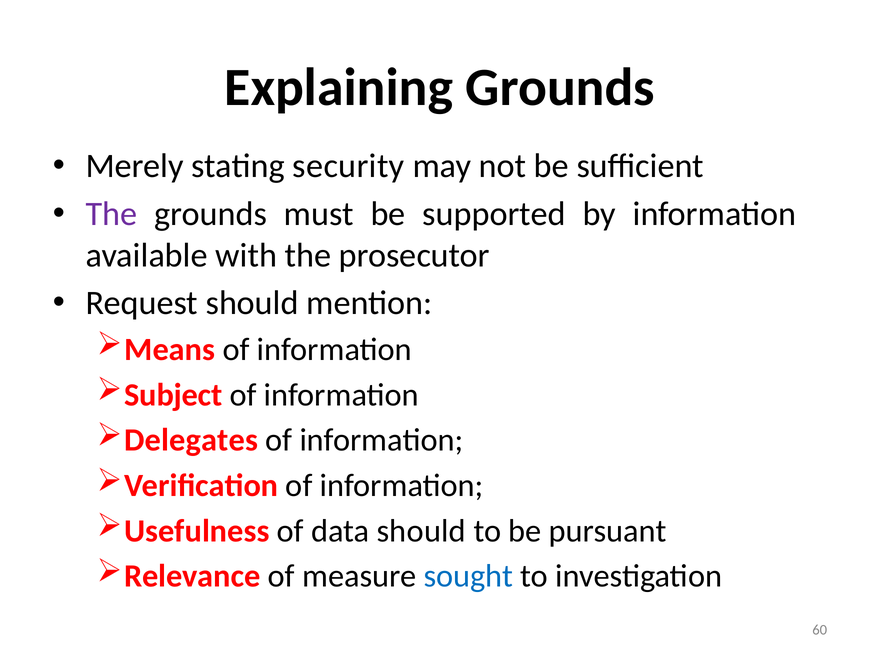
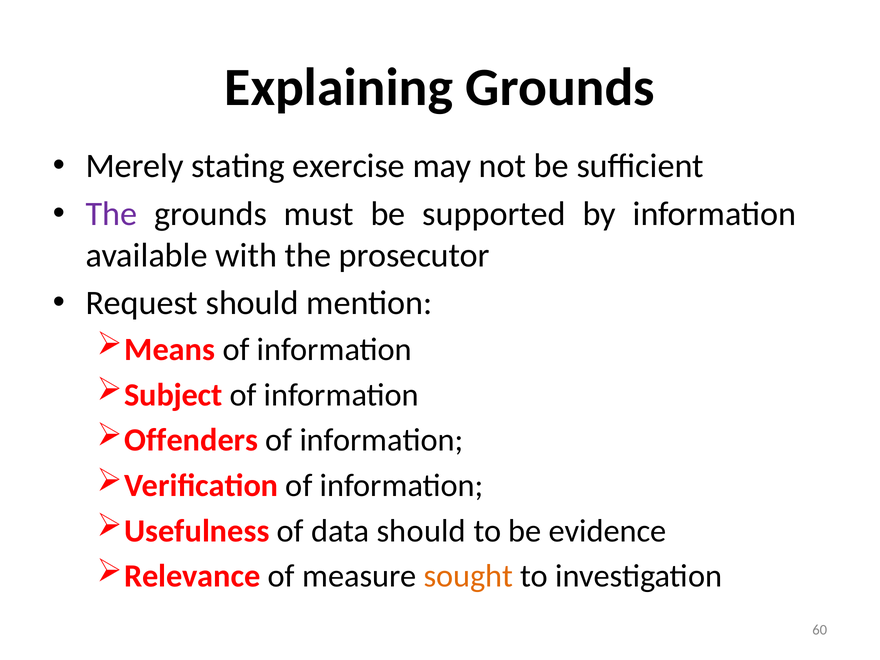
security: security -> exercise (349, 166)
Delegates: Delegates -> Offenders (191, 440)
pursuant: pursuant -> evidence (608, 531)
sought colour: blue -> orange (468, 576)
